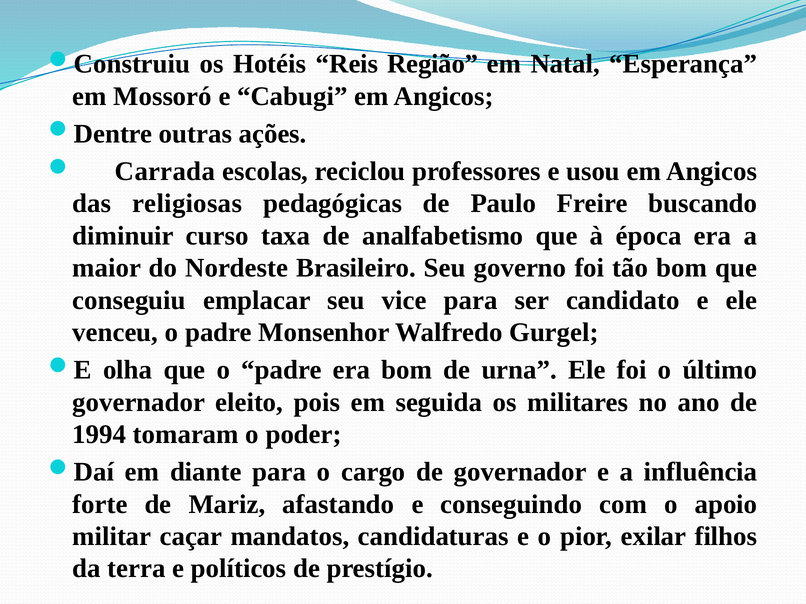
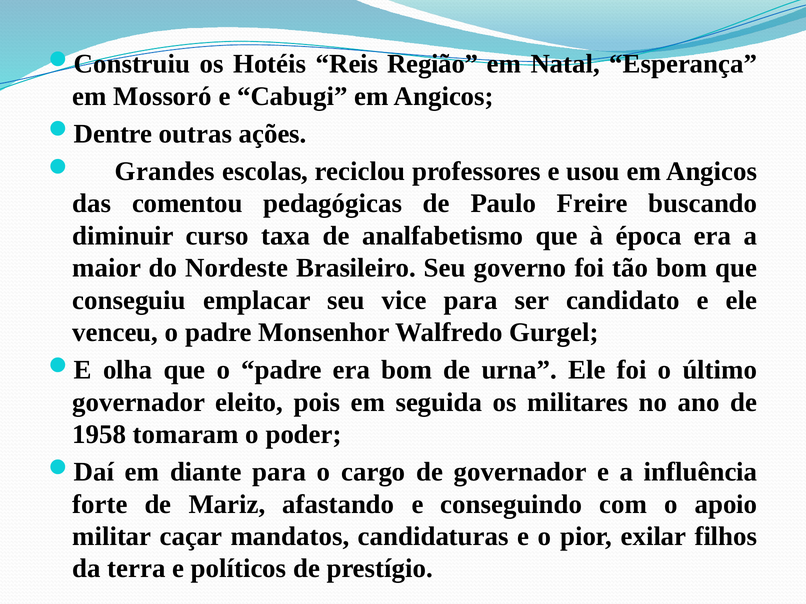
Carrada: Carrada -> Grandes (165, 171)
religiosas: religiosas -> comentou (187, 204)
1994: 1994 -> 1958 (99, 435)
